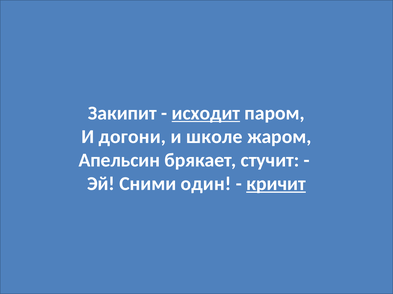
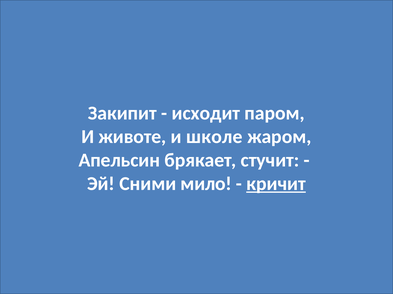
исходит underline: present -> none (206, 113)
догони: догони -> животе (132, 137)
один: один -> мило (206, 184)
